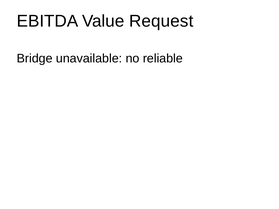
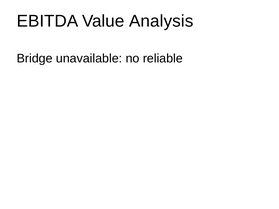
Request: Request -> Analysis (161, 21)
